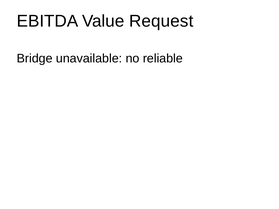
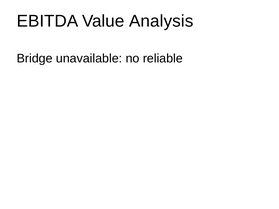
Request: Request -> Analysis (161, 21)
